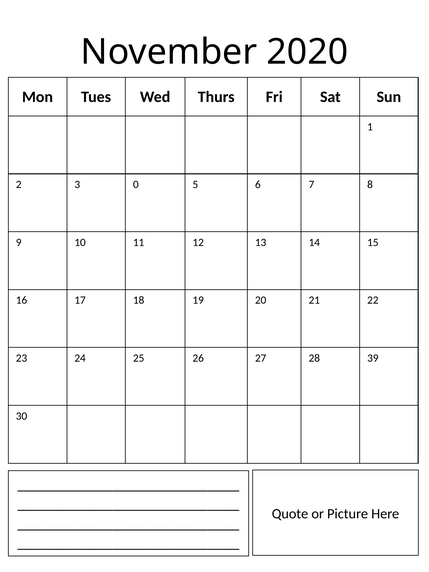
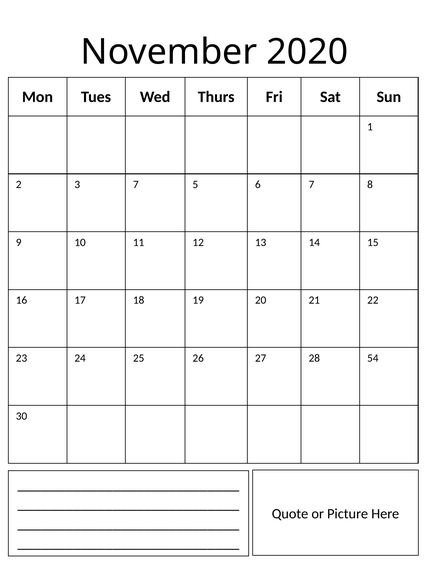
3 0: 0 -> 7 (136, 185)
39: 39 -> 54 (373, 358)
